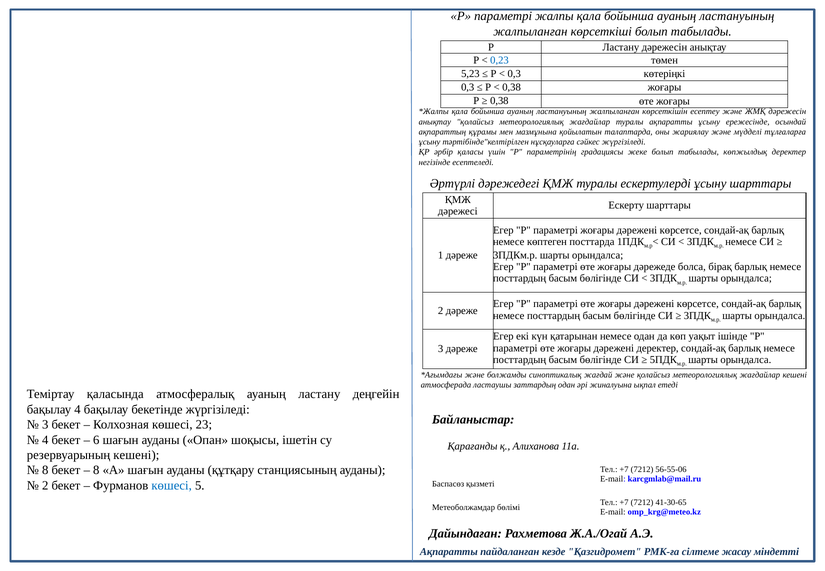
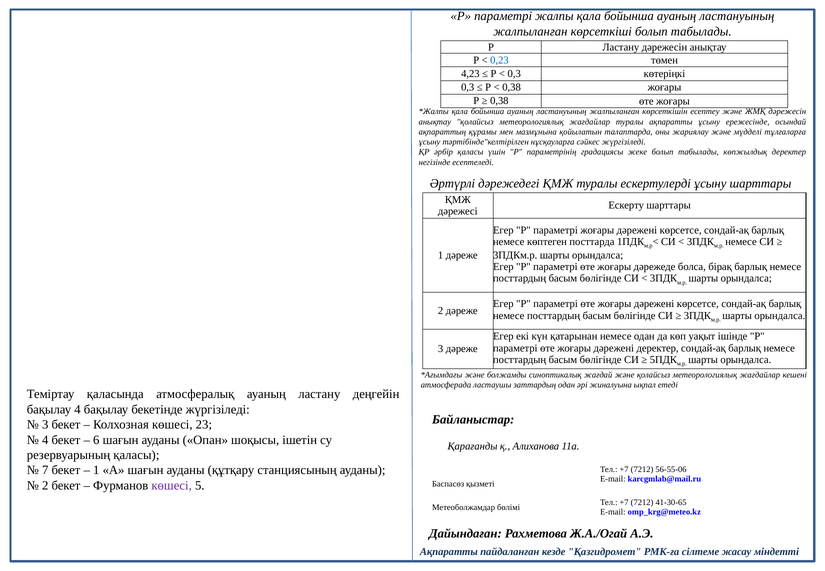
5,23: 5,23 -> 4,23 (470, 74)
резервуарының кешені: кешені -> қаласы (136, 455)
8: 8 -> 7 (45, 470)
8: 8 -> 1 (96, 470)
көшесі colour: blue -> purple (172, 486)
